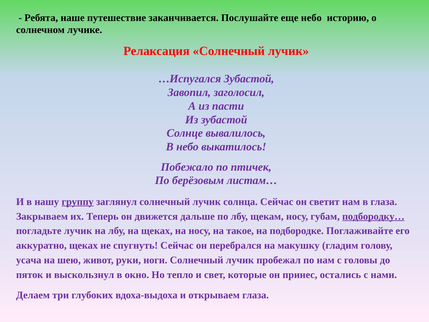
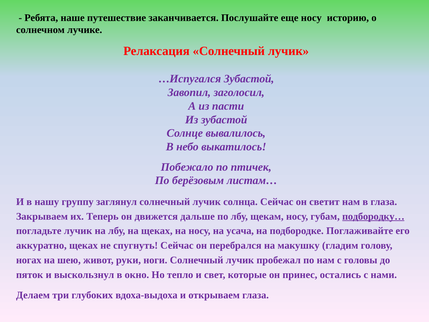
еще небо: небо -> носу (311, 18)
группу underline: present -> none (78, 202)
такое: такое -> усача (240, 231)
усача: усача -> ногах (29, 260)
